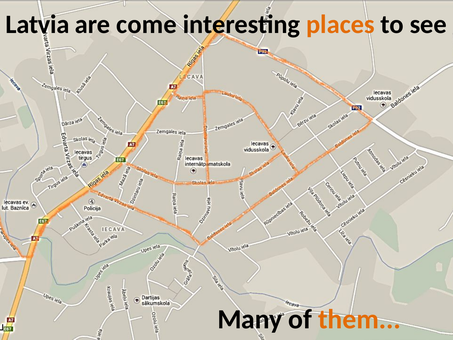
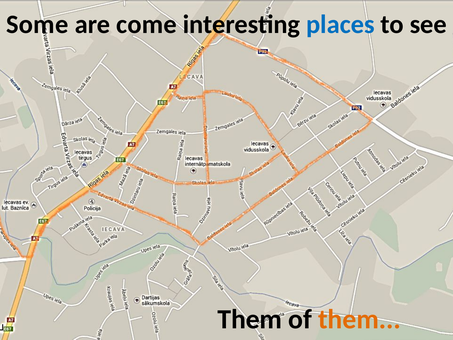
Latvia: Latvia -> Some (37, 24)
places colour: orange -> blue (340, 24)
Many: Many -> Them (250, 319)
